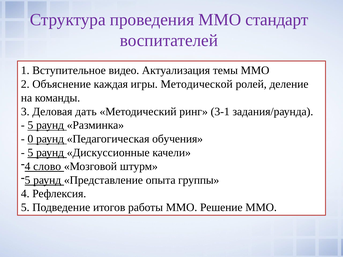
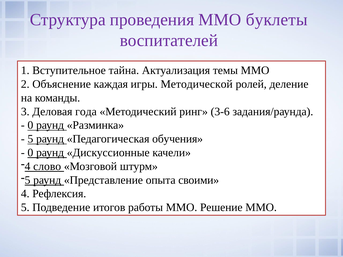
стандарт: стандарт -> буклеты (277, 20)
видео: видео -> тайна (124, 70)
дать: дать -> года (86, 112)
3-1: 3-1 -> 3-6 (220, 112)
5: 5 -> 0 (30, 125)
0: 0 -> 5 (30, 139)
5: 5 -> 0 (30, 153)
группы: группы -> своими (199, 180)
